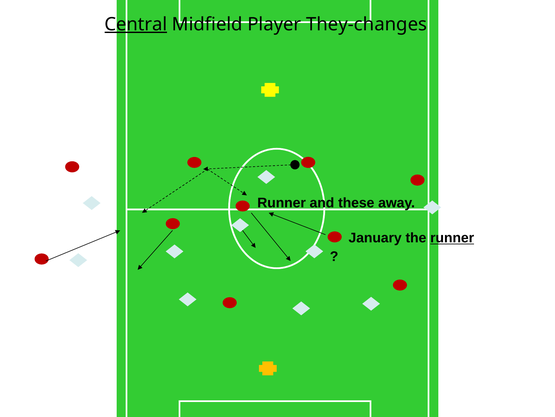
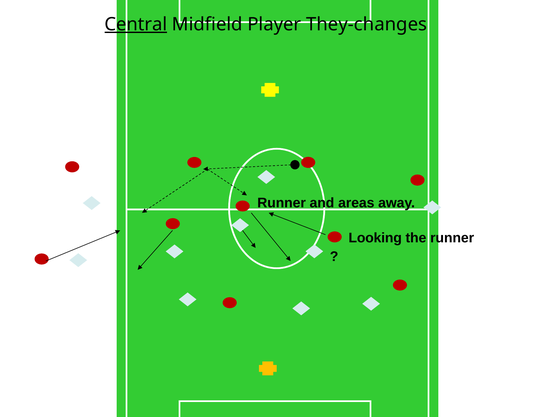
these: these -> areas (356, 203)
January: January -> Looking (375, 238)
runner underline: present -> none (452, 238)
